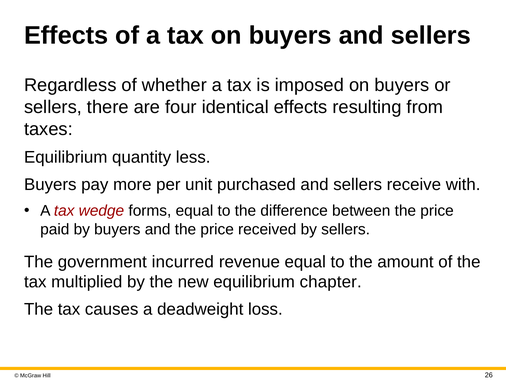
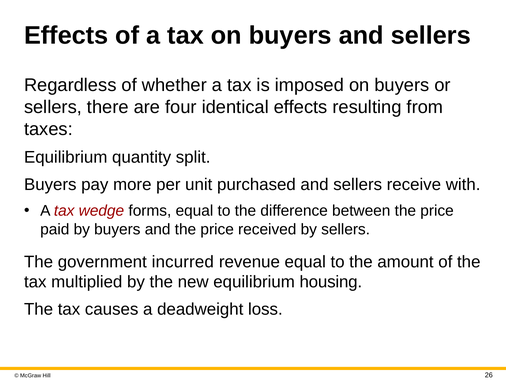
less: less -> split (193, 157)
chapter: chapter -> housing (331, 282)
